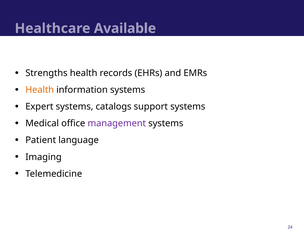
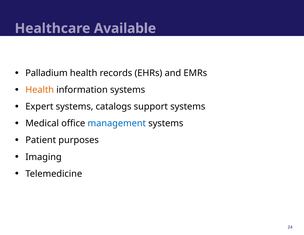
Strengths: Strengths -> Palladium (46, 73)
management colour: purple -> blue (117, 123)
language: language -> purposes (79, 140)
